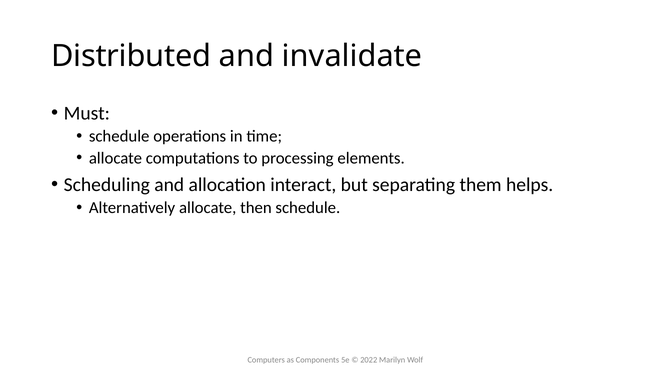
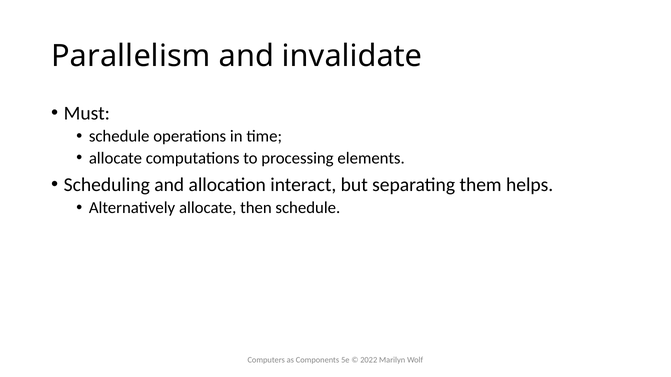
Distributed: Distributed -> Parallelism (131, 56)
